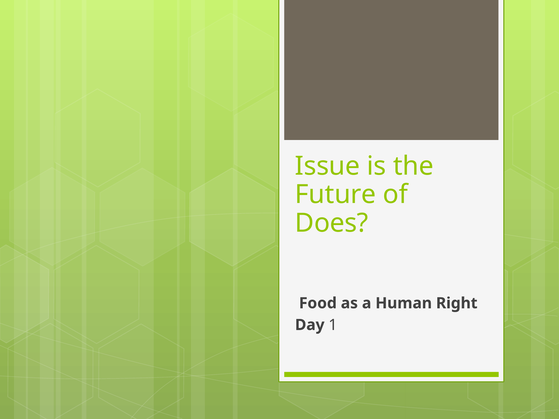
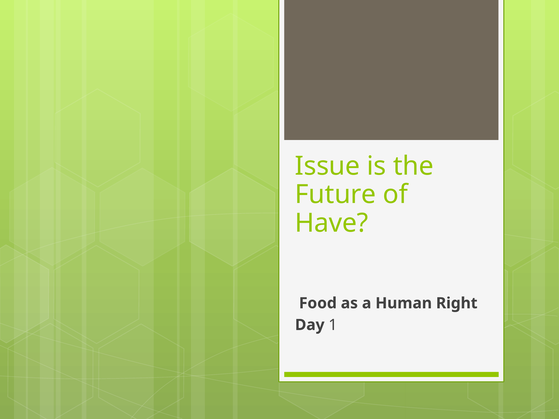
Does: Does -> Have (332, 223)
